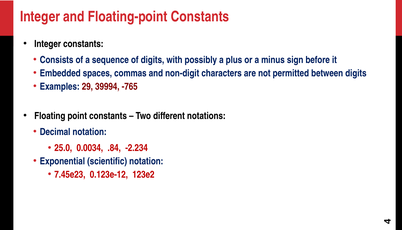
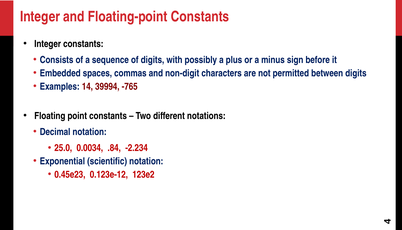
29: 29 -> 14 (87, 86)
7.45e23: 7.45e23 -> 0.45e23 (70, 174)
